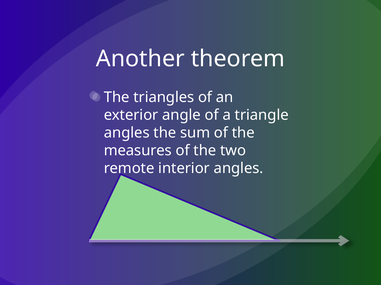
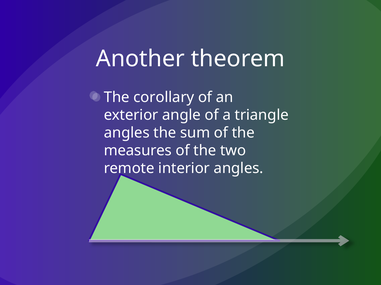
triangles: triangles -> corollary (164, 98)
